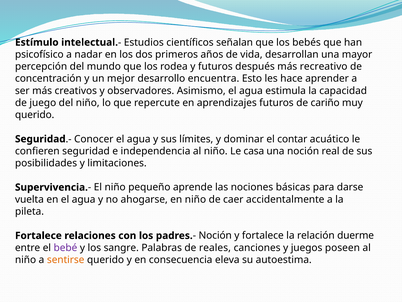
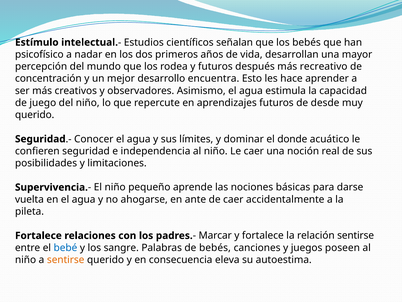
cariño: cariño -> desde (325, 103)
contar: contar -> donde (292, 139)
Le casa: casa -> caer (254, 151)
en niño: niño -> ante (195, 199)
Noción: Noción -> Marcar (215, 235)
relación duerme: duerme -> sentirse (356, 235)
bebé colour: purple -> blue (65, 247)
de reales: reales -> bebés (215, 247)
